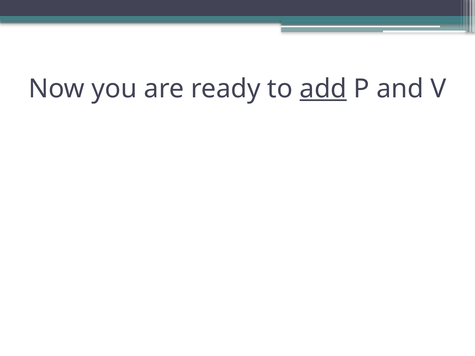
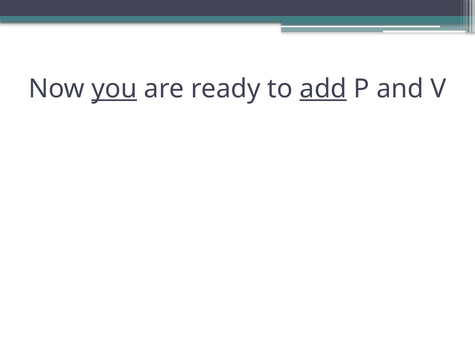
you underline: none -> present (114, 89)
